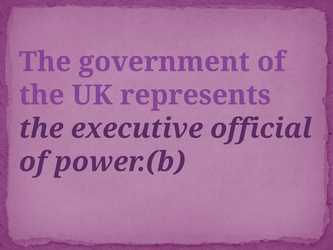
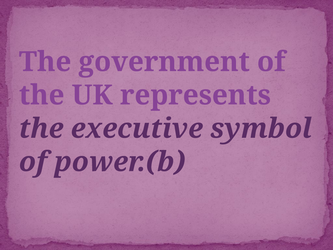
official: official -> symbol (261, 128)
